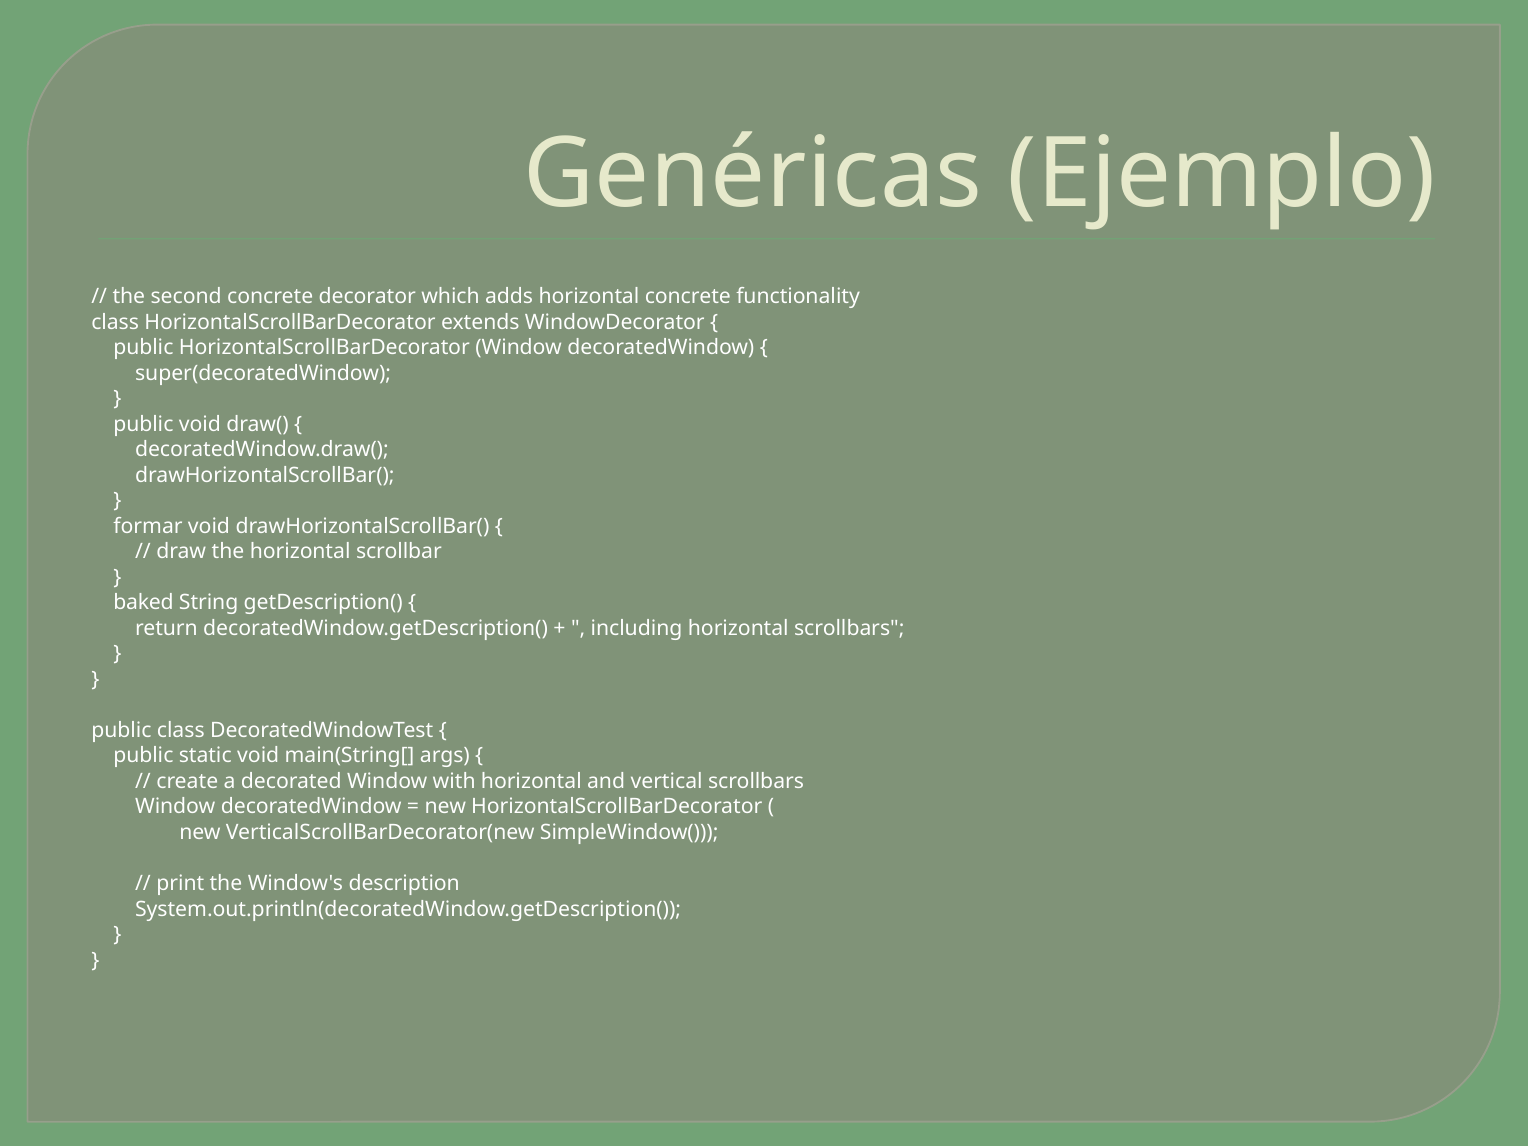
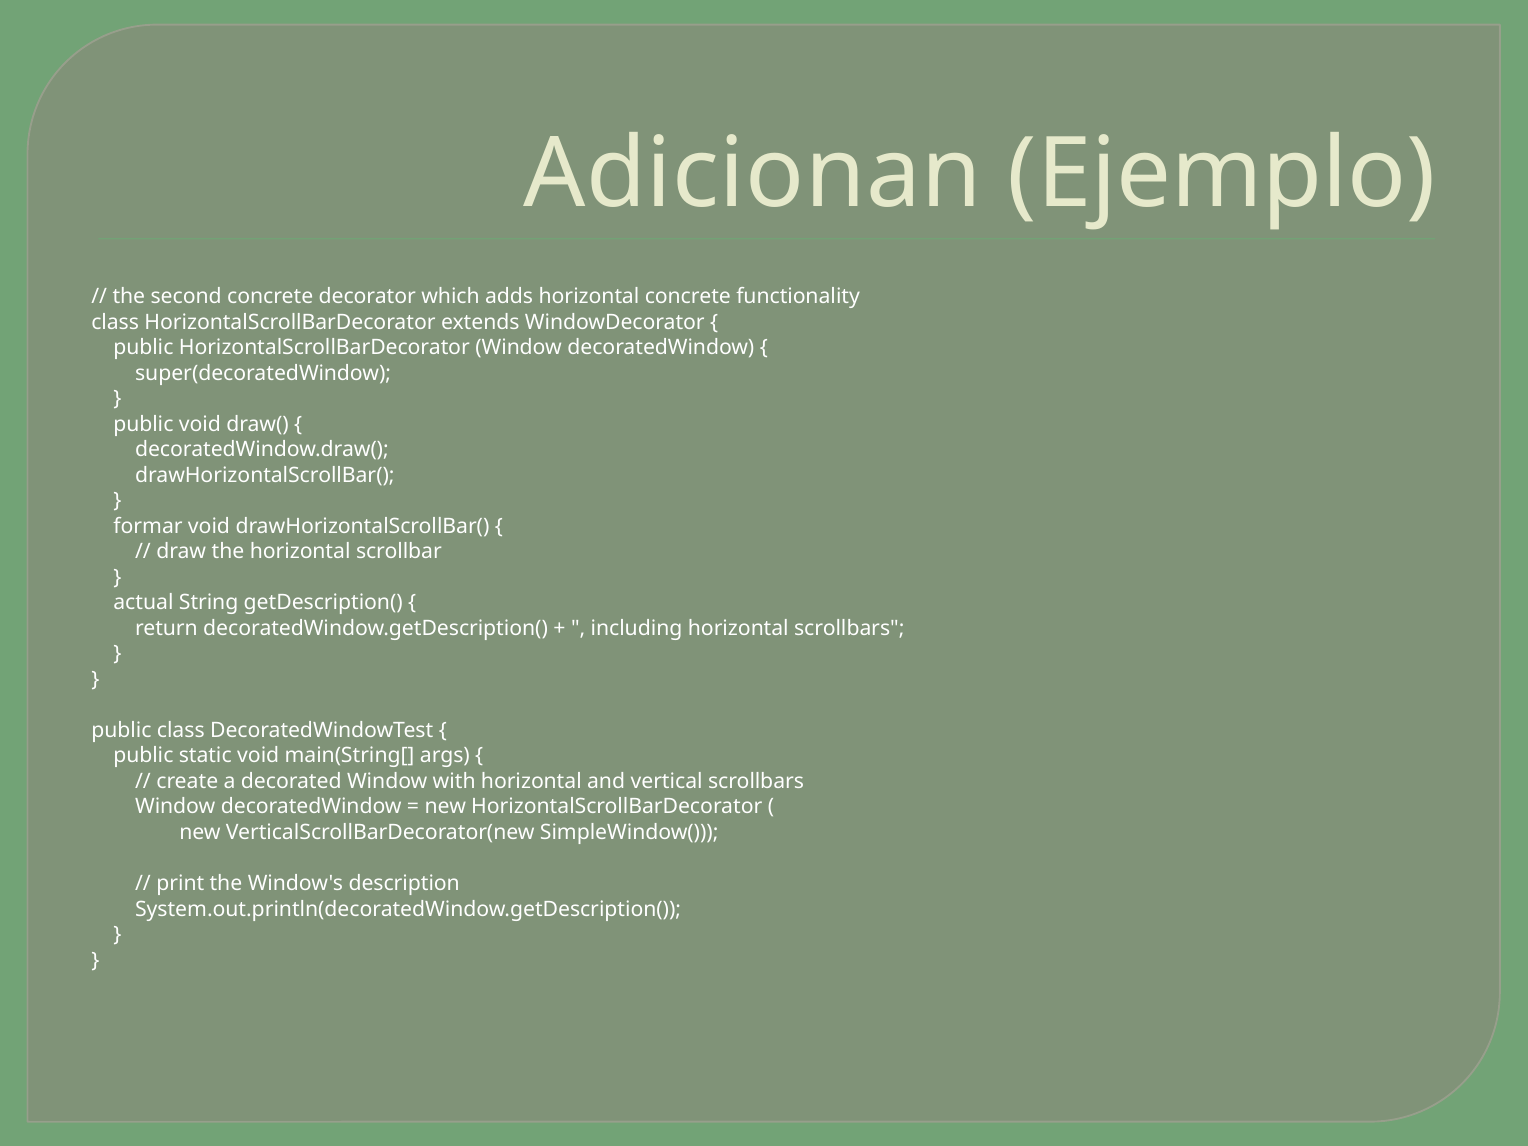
Genéricas: Genéricas -> Adicionan (753, 174)
baked: baked -> actual (143, 603)
